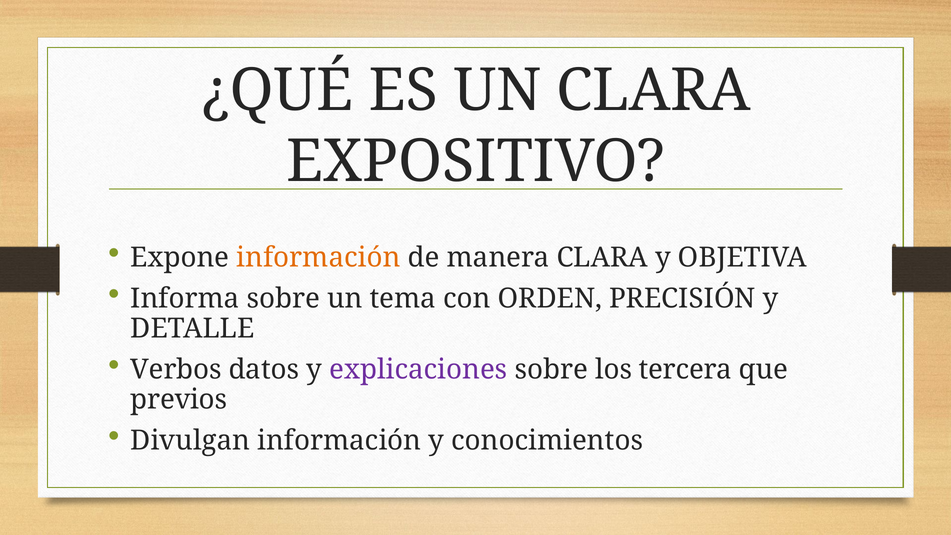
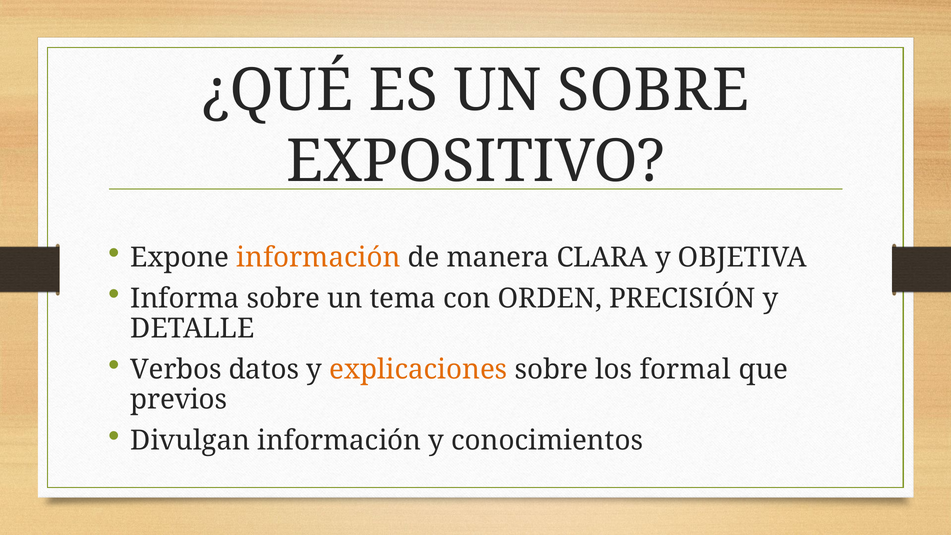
UN CLARA: CLARA -> SOBRE (653, 90)
explicaciones colour: purple -> orange (418, 370)
tercera: tercera -> formal (685, 370)
